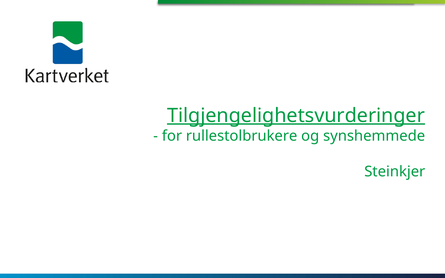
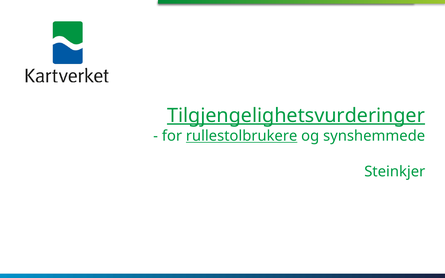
rullestolbrukere underline: none -> present (242, 136)
